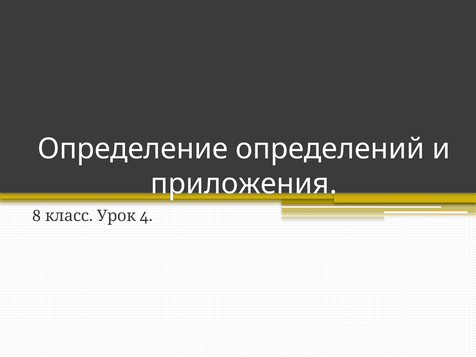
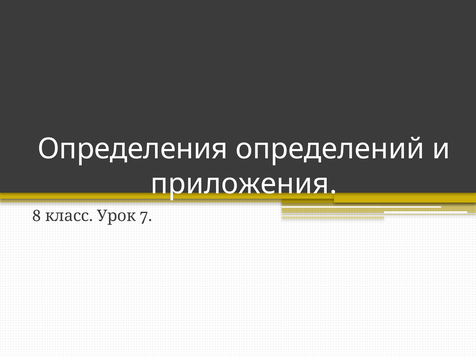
Определение: Определение -> Определения (133, 149)
4: 4 -> 7 (146, 216)
